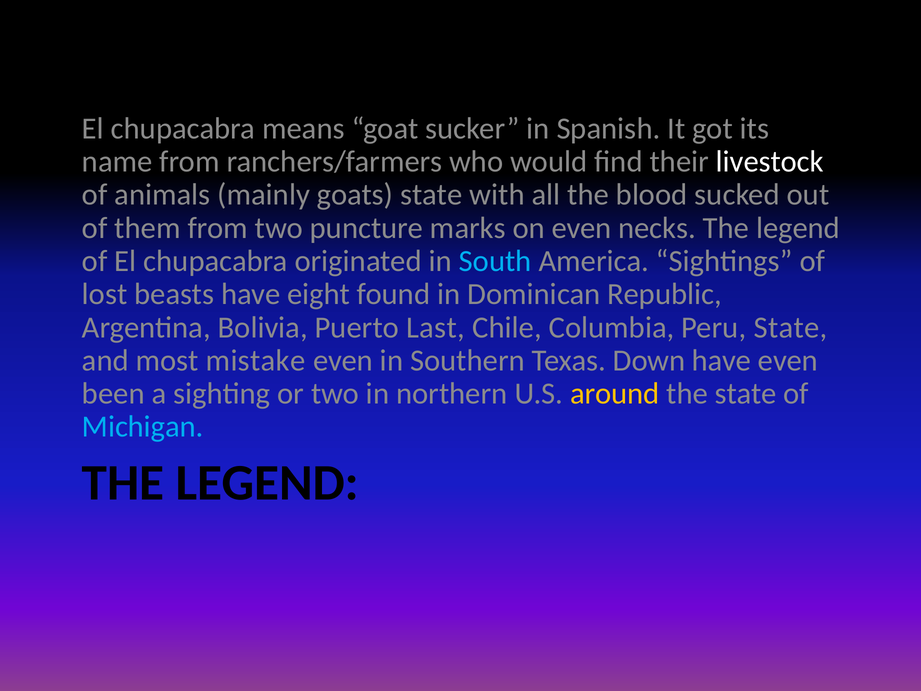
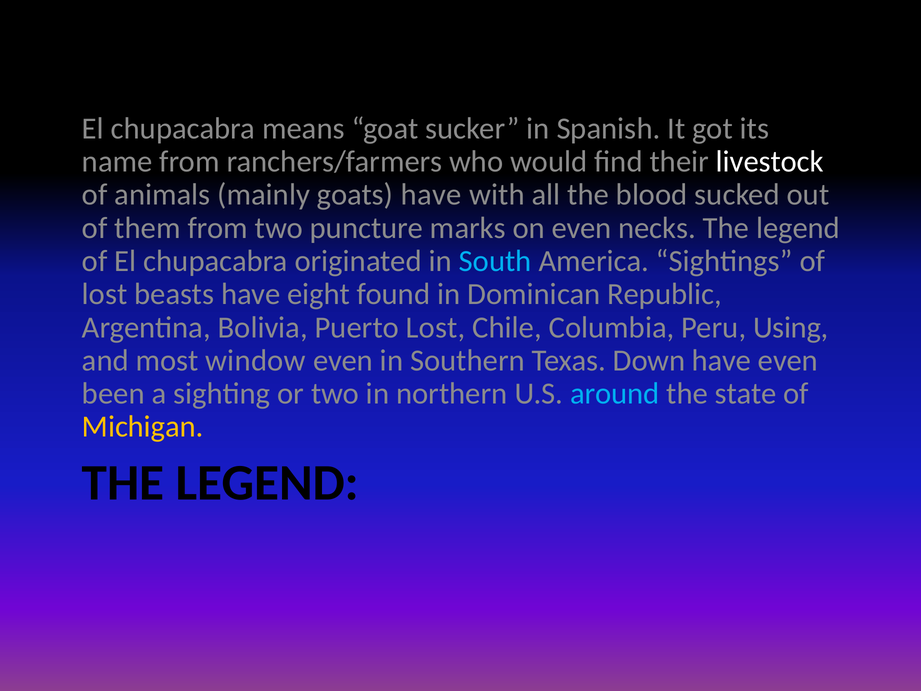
goats state: state -> have (431, 195)
Puerto Last: Last -> Lost (436, 327)
Peru State: State -> Using (791, 327)
mistake: mistake -> window (256, 360)
around colour: yellow -> light blue (615, 394)
Michigan colour: light blue -> yellow (143, 427)
